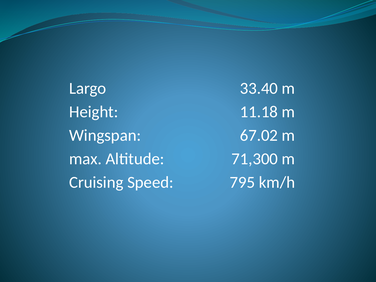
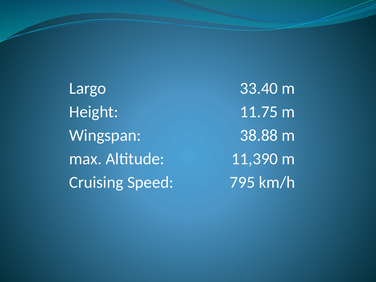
11.18: 11.18 -> 11.75 (259, 112)
67.02: 67.02 -> 38.88 (259, 135)
71,300: 71,300 -> 11,390 (255, 159)
